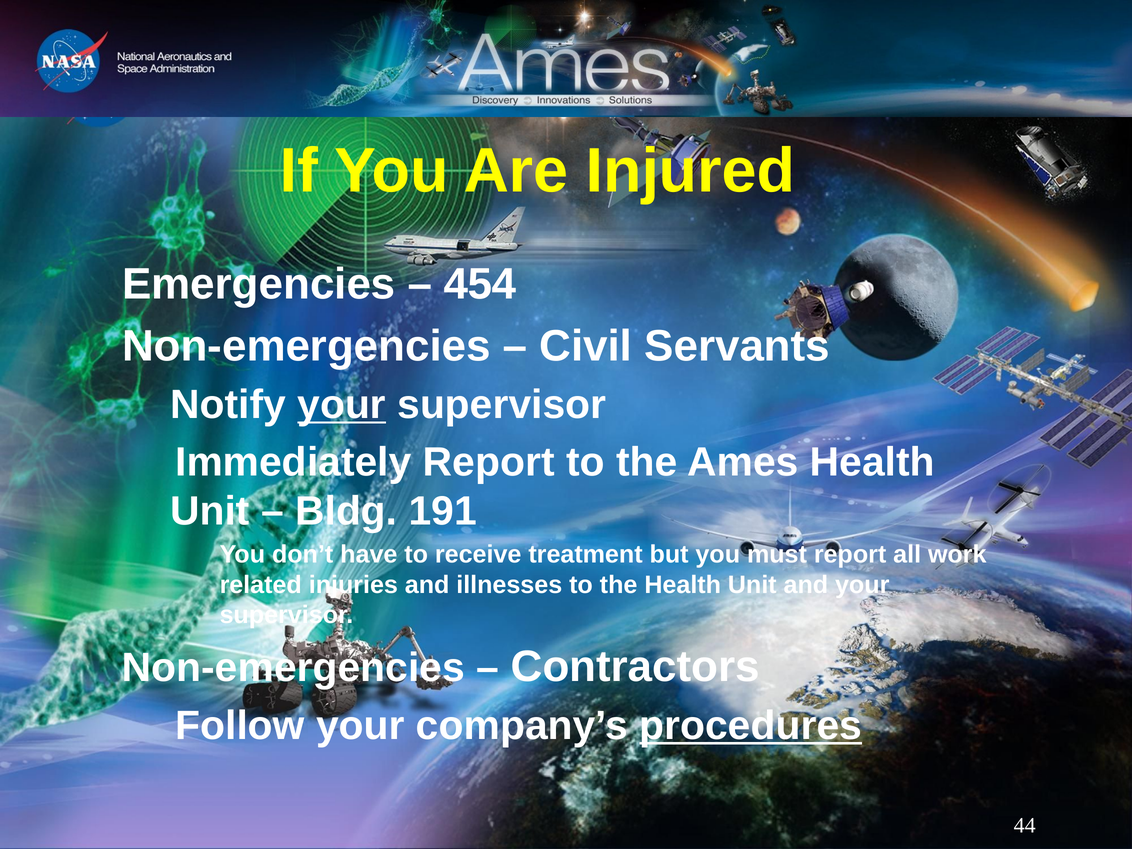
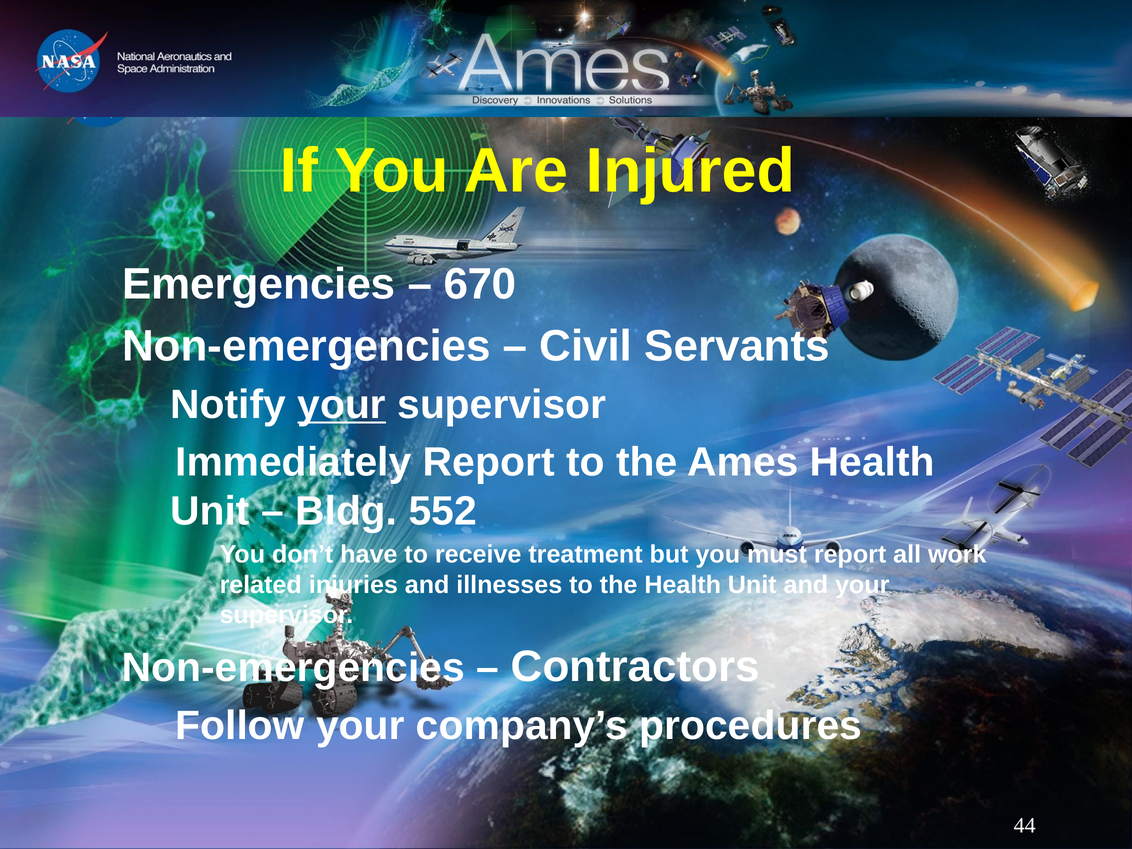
454: 454 -> 670 (480, 284)
191: 191 -> 552 (443, 511)
procedures underline: present -> none (751, 726)
